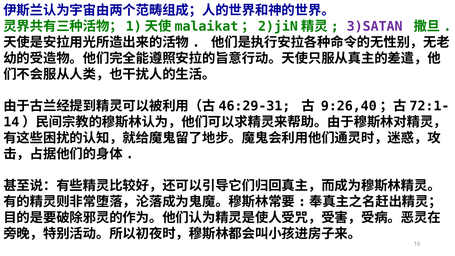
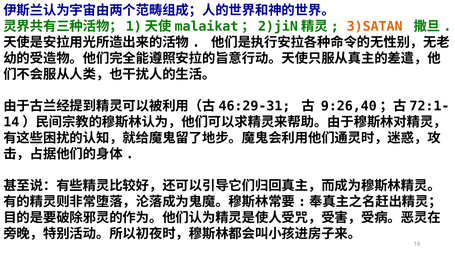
3)SATAN colour: purple -> orange (375, 26)
